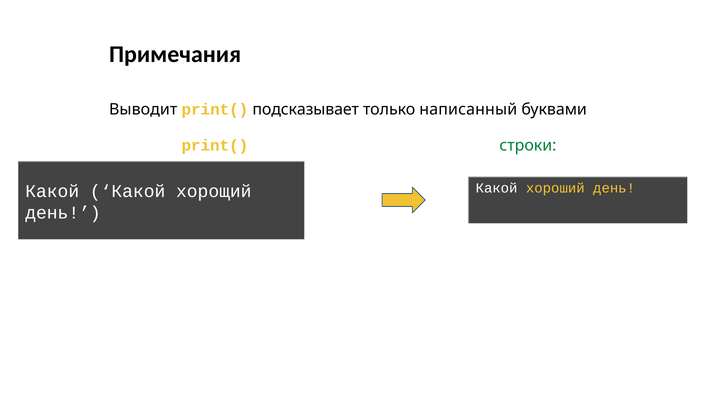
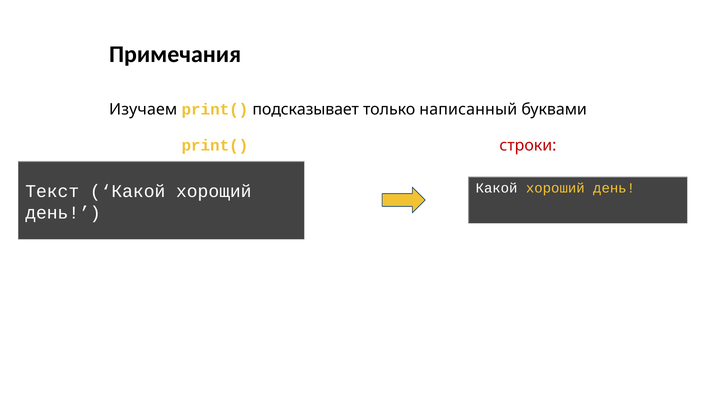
Выводит: Выводит -> Изучаем (143, 110)
строки colour: green -> red (528, 145)
Какой: Какой -> Текст (52, 191)
